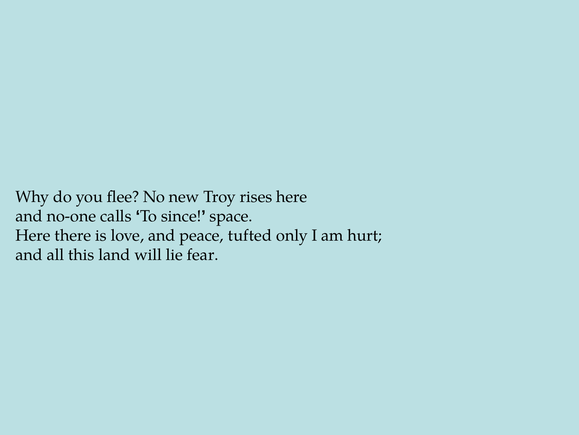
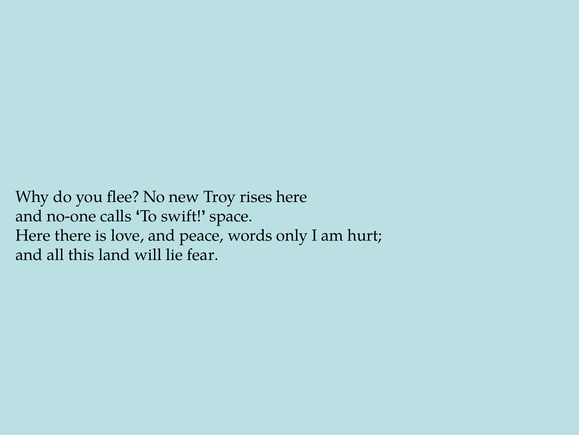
since: since -> swift (181, 216)
tufted: tufted -> words (250, 235)
